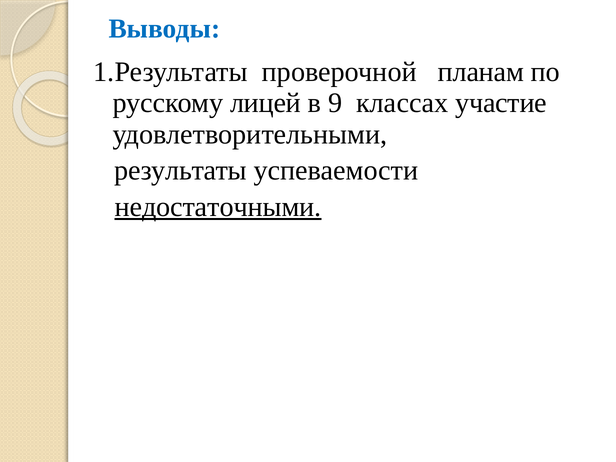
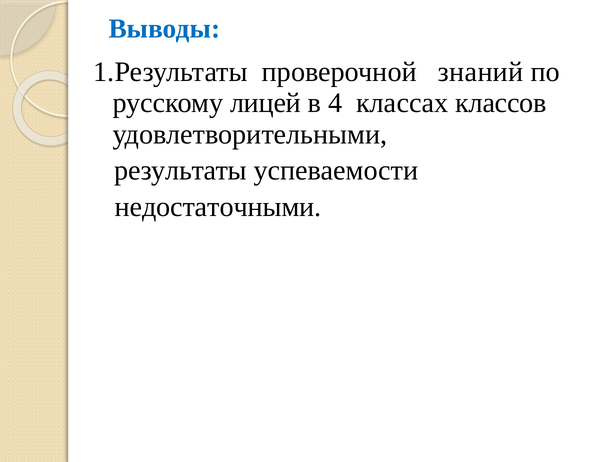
планам: планам -> знаний (481, 72)
9: 9 -> 4 (335, 103)
участие: участие -> классов (501, 103)
недостаточными underline: present -> none (218, 207)
